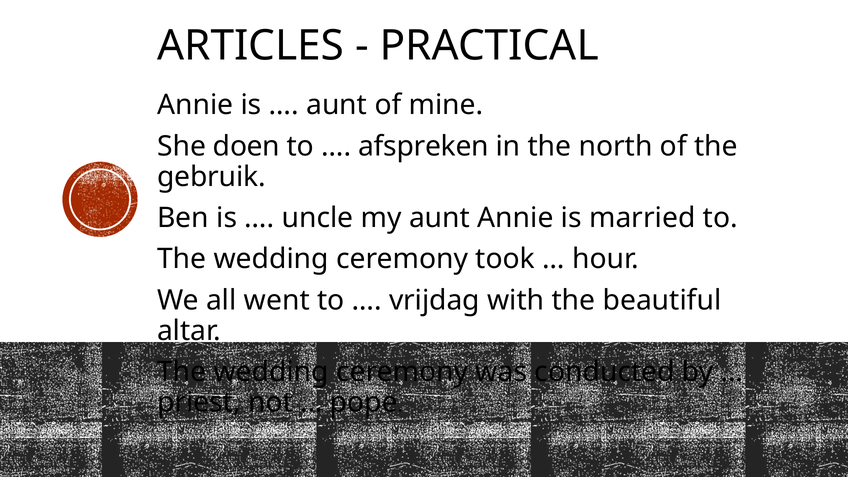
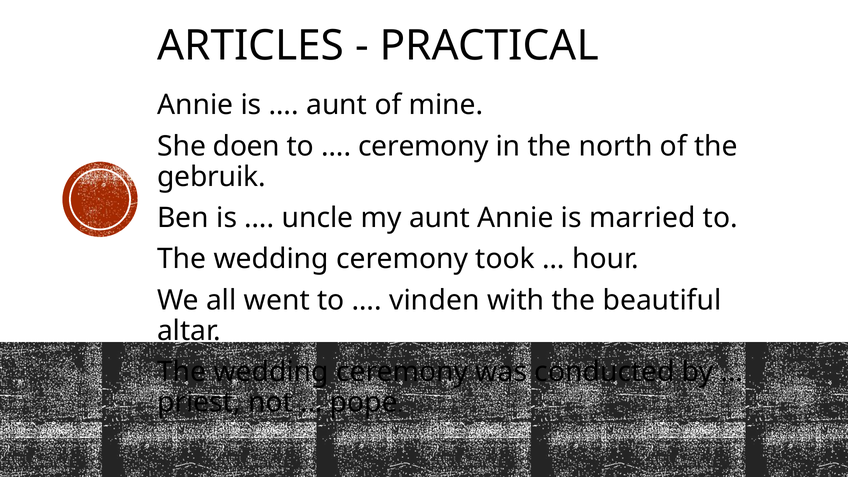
afspreken: afspreken -> ceremony (423, 146)
vrijdag: vrijdag -> vinden (434, 300)
